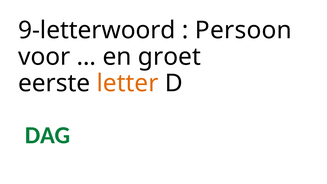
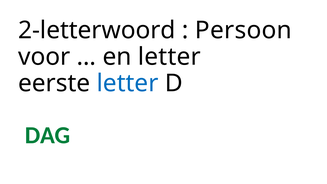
9-letterwoord: 9-letterwoord -> 2-letterwoord (97, 30)
en groet: groet -> letter (169, 57)
letter colour: orange -> blue (128, 83)
